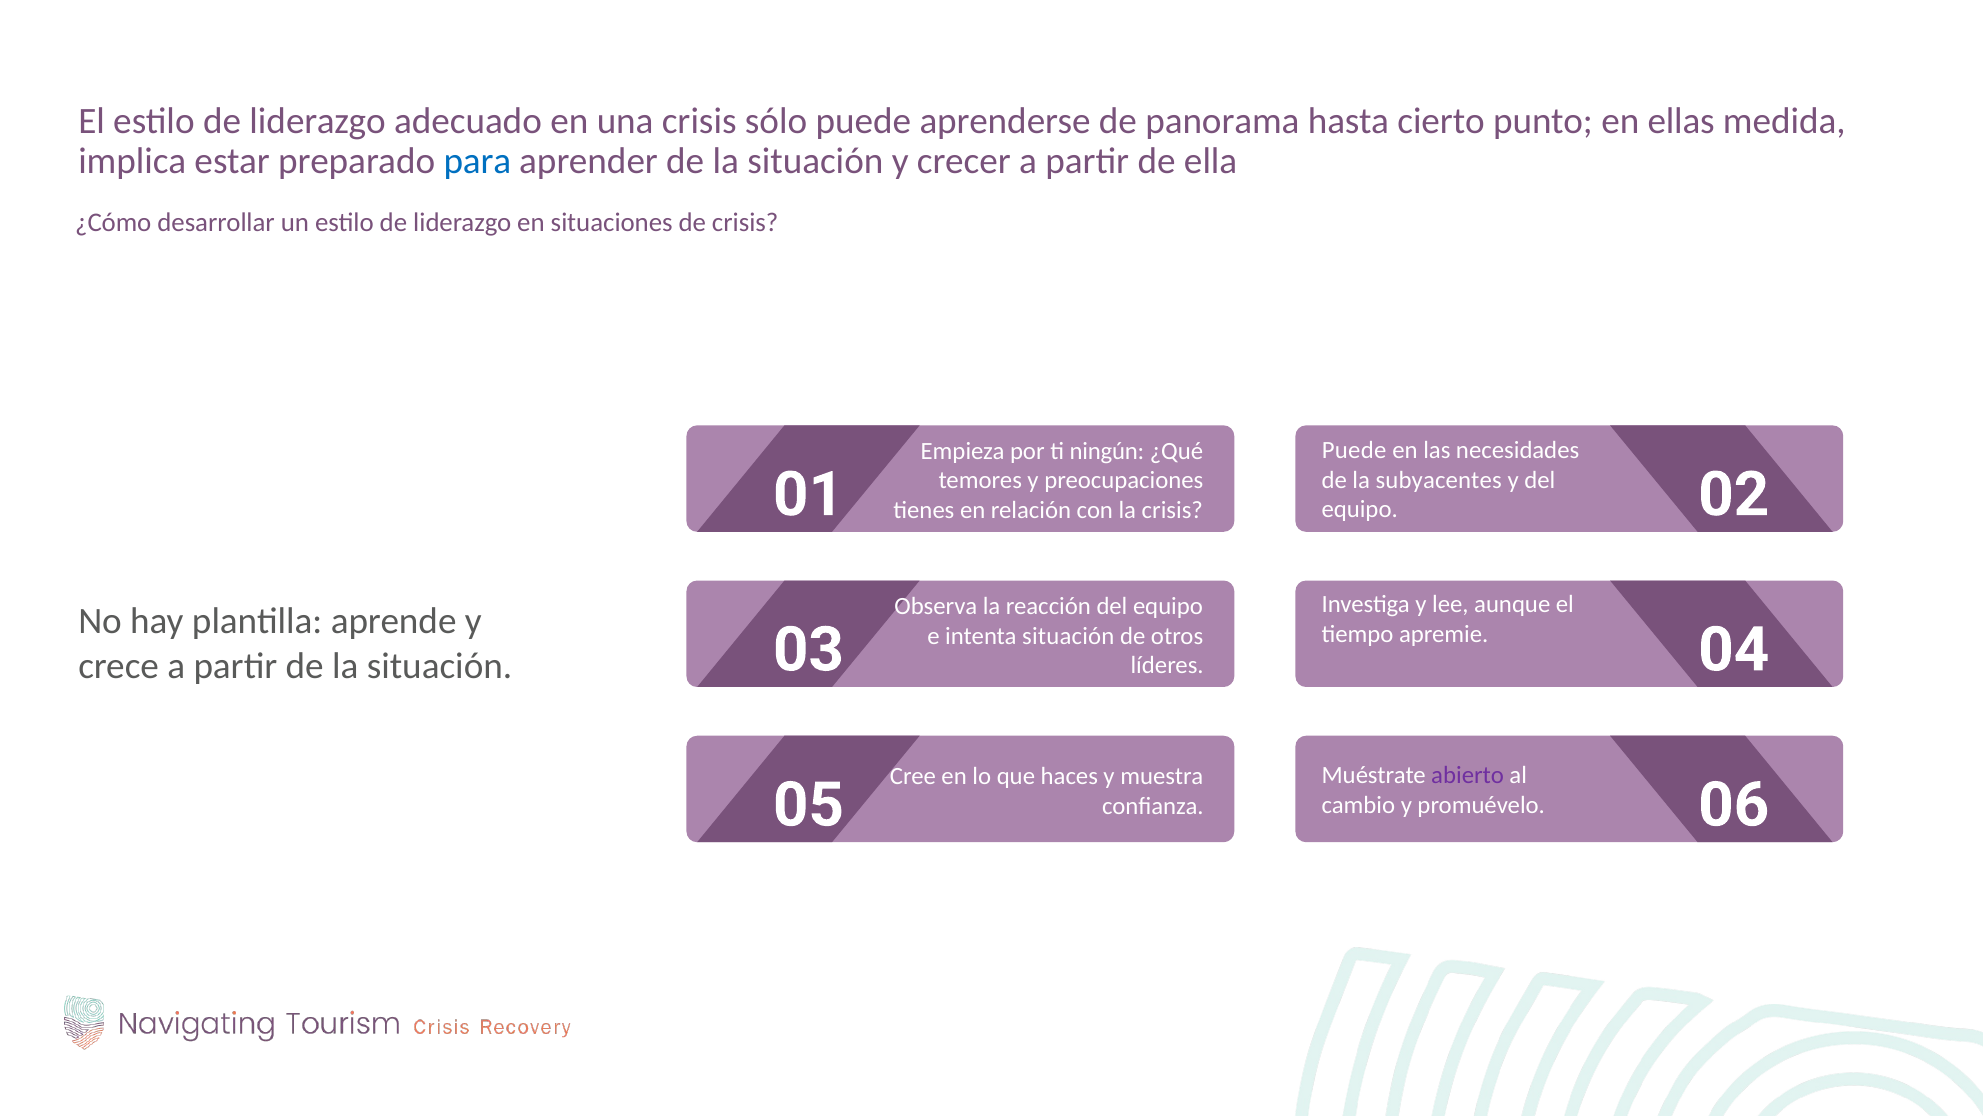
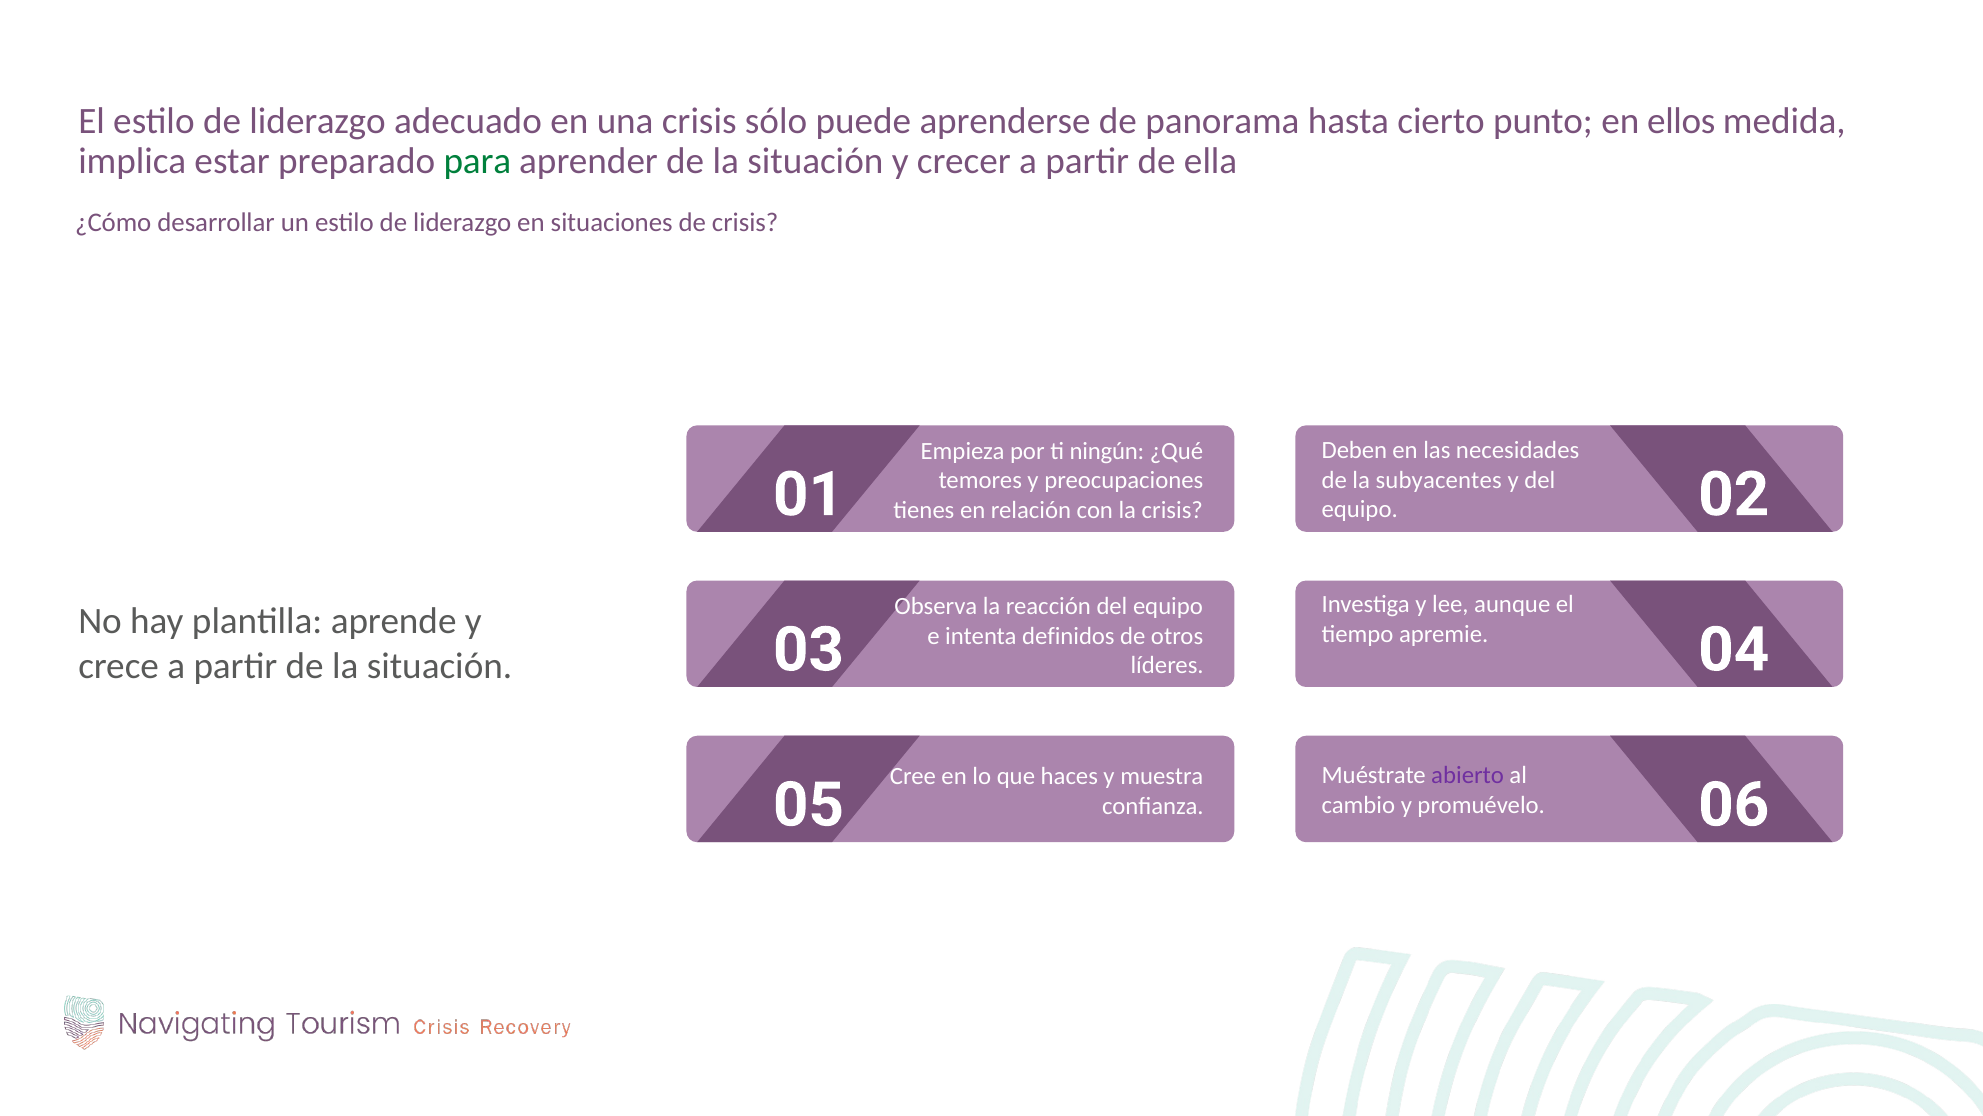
ellas: ellas -> ellos (1681, 121)
para colour: blue -> green (477, 161)
Puede: Puede -> Deben (1354, 450)
intenta situación: situación -> definidos (1068, 635)
